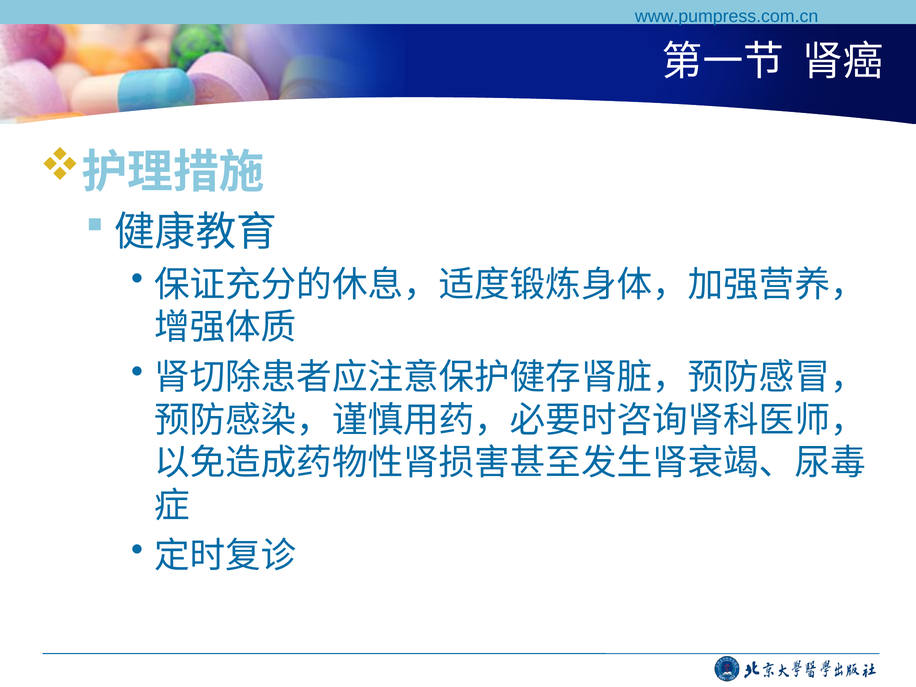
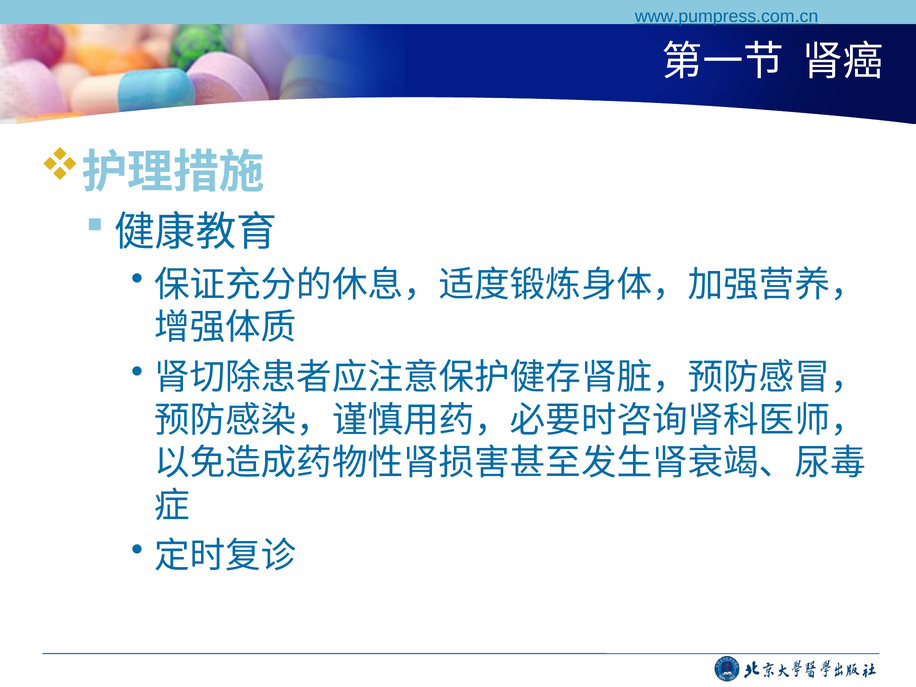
www.pumpress.com.cn underline: none -> present (727, 16)
